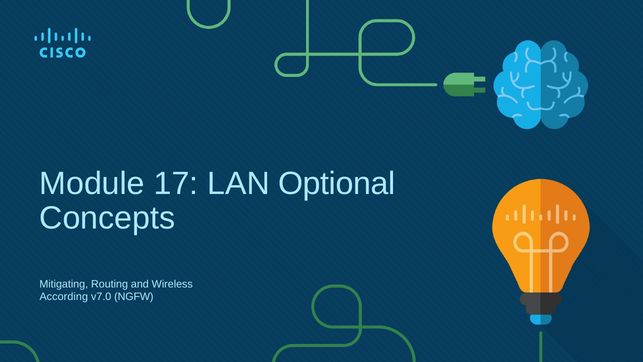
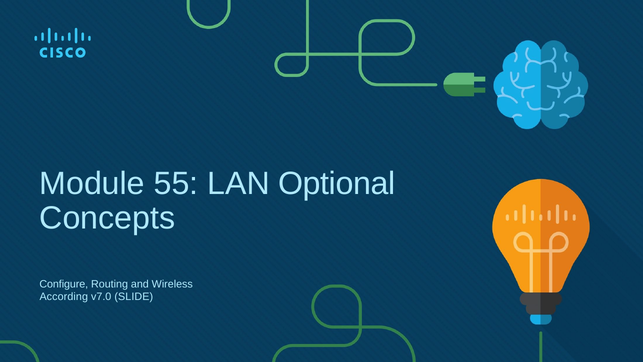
17: 17 -> 55 (176, 183)
Mitigating: Mitigating -> Configure (64, 284)
NGFW: NGFW -> SLIDE (134, 297)
